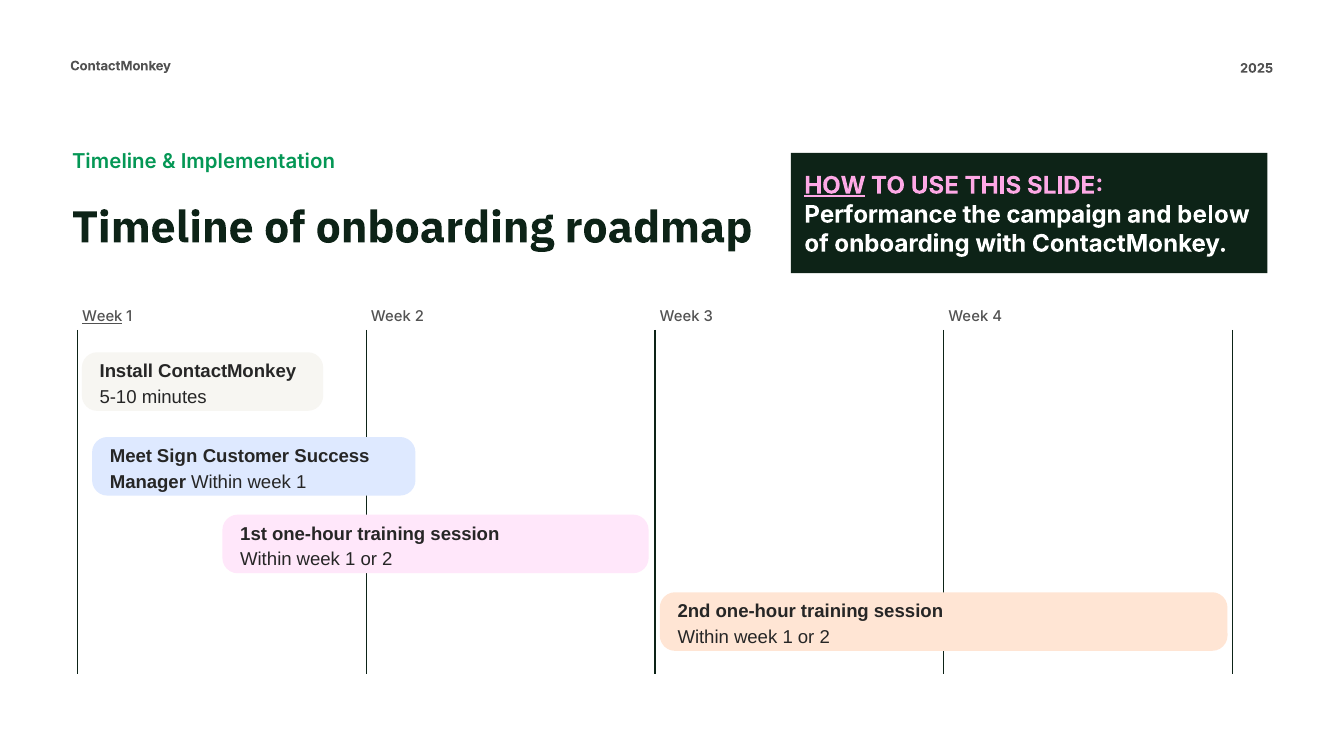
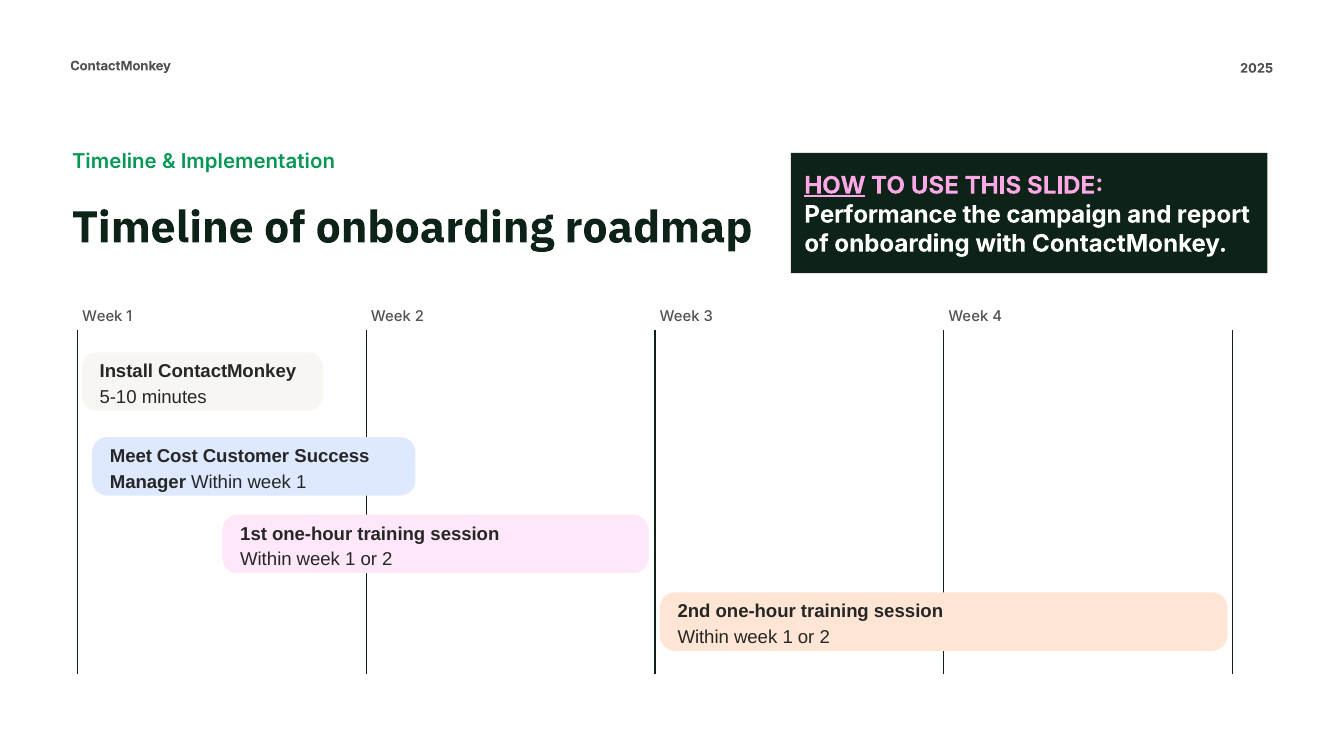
below: below -> report (1213, 215)
Week underline: present -> none (102, 317)
Sign: Sign -> Cost (177, 457)
